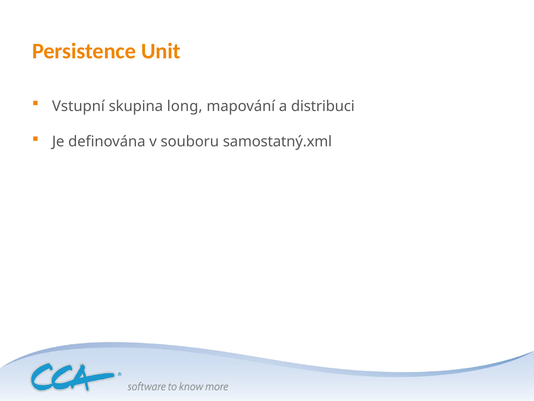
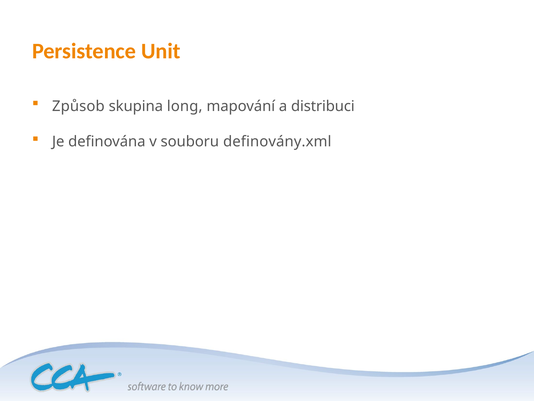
Vstupní: Vstupní -> Způsob (78, 106)
samostatný.xml: samostatný.xml -> definovány.xml (277, 142)
